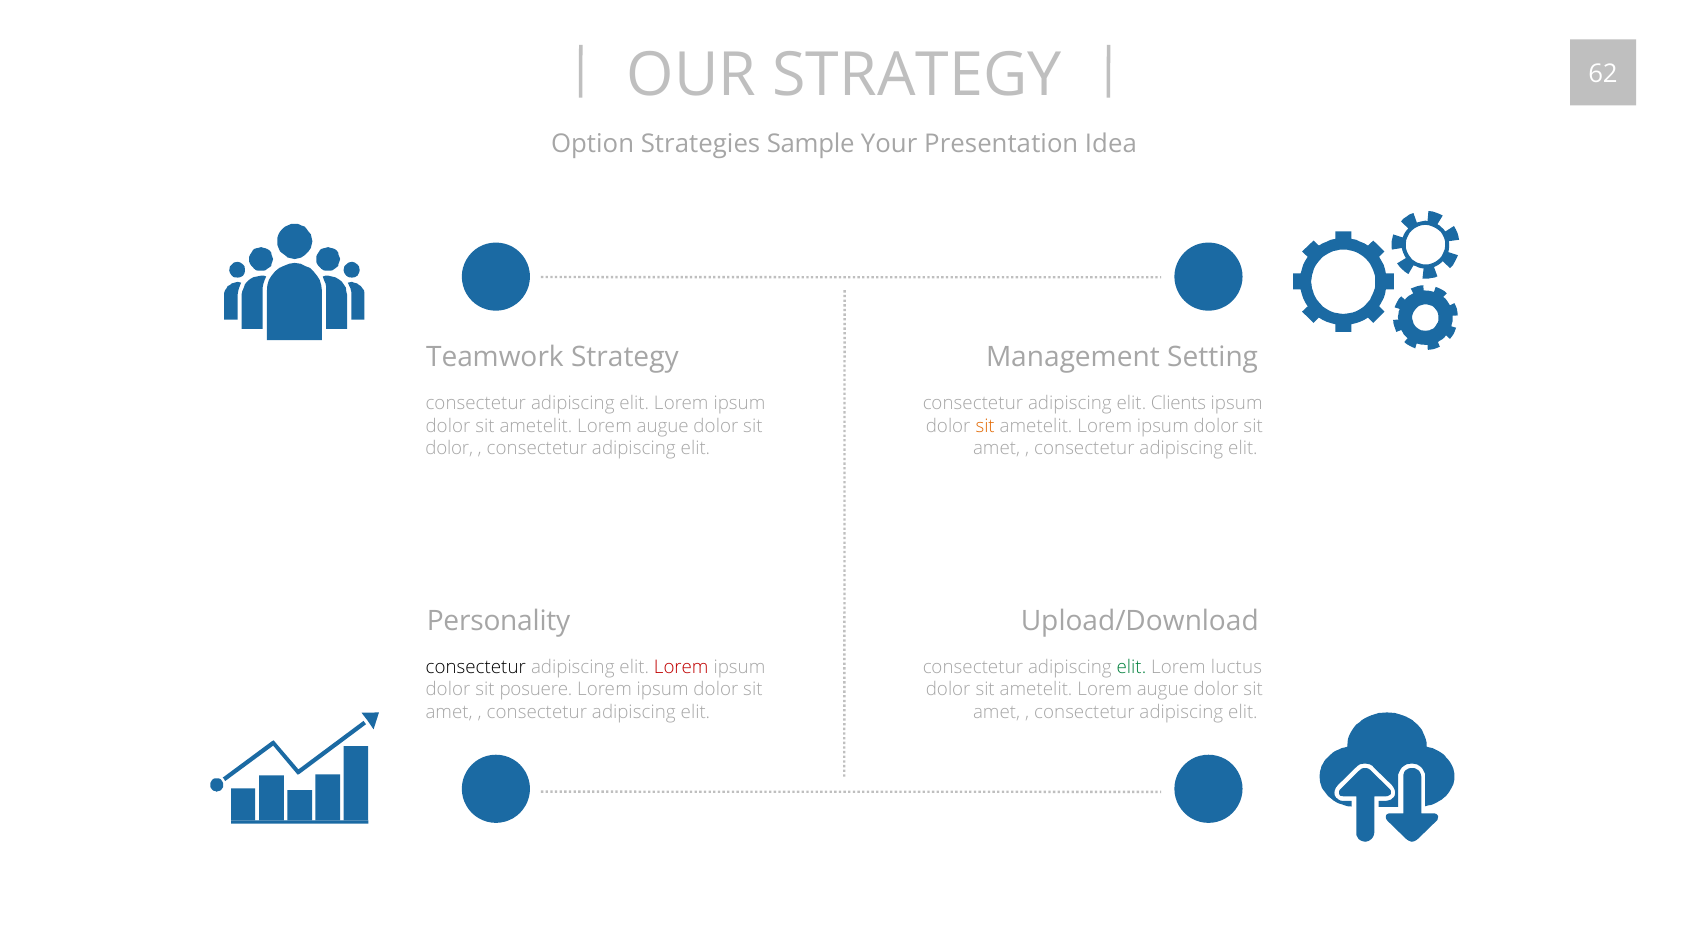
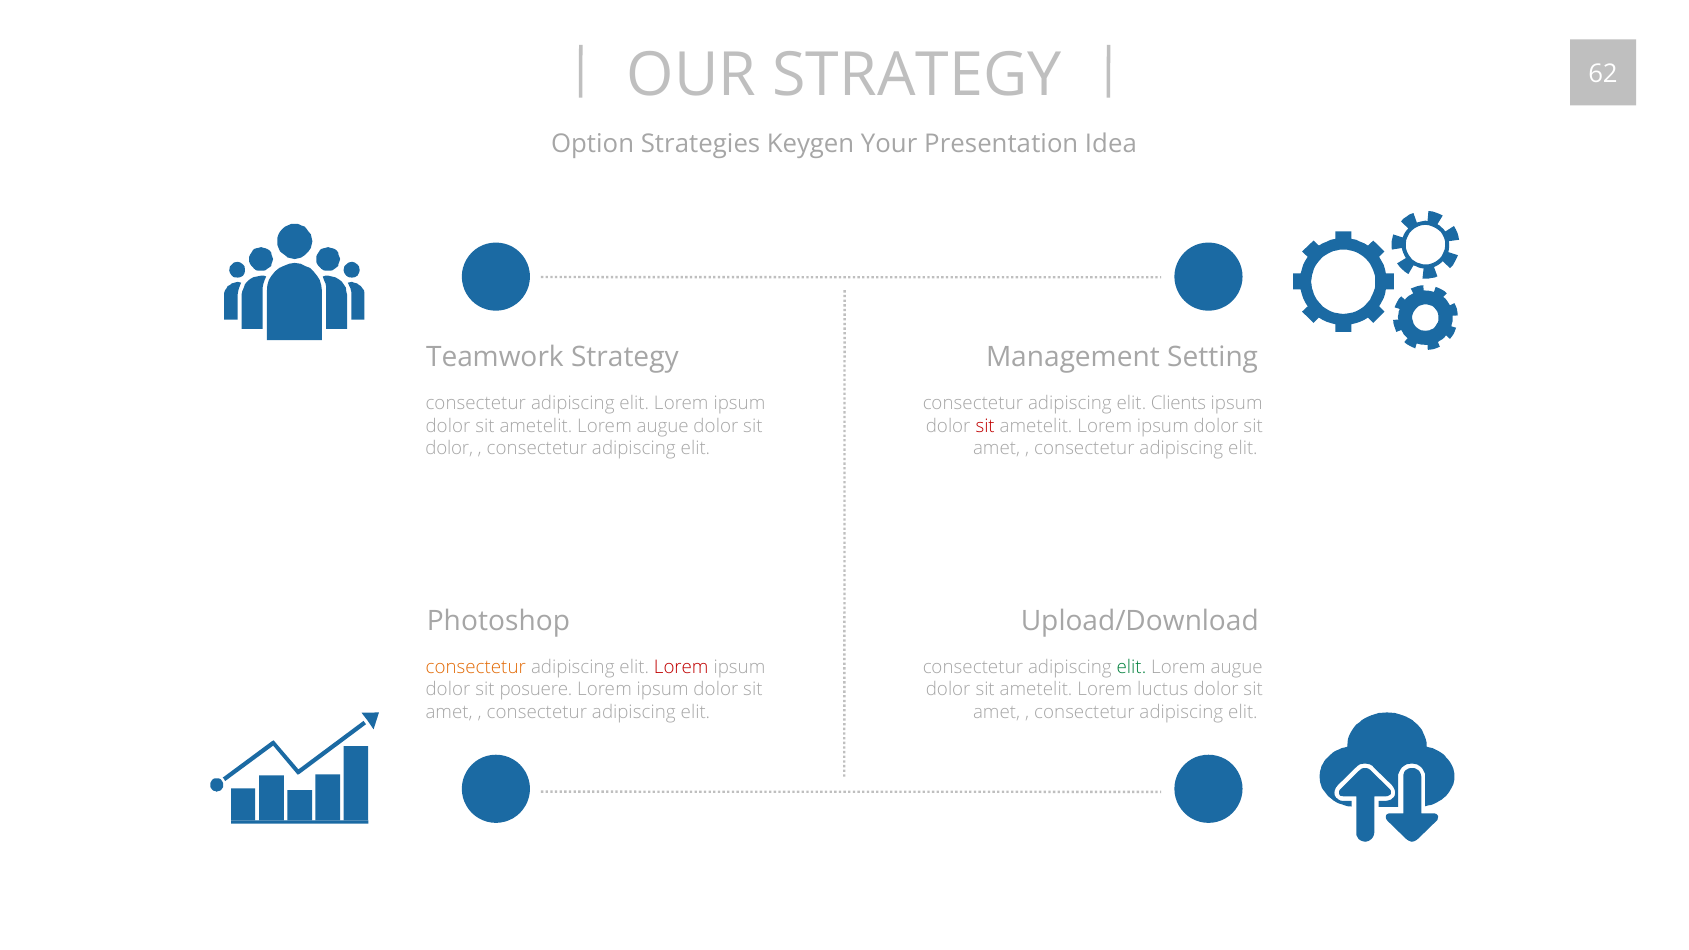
Sample: Sample -> Keygen (811, 144)
sit colour: orange -> red (985, 426)
Personality: Personality -> Photoshop (498, 621)
consectetur colour: black -> orange (476, 667)
luctus: luctus -> augue (1237, 667)
augue: augue -> luctus (1163, 690)
